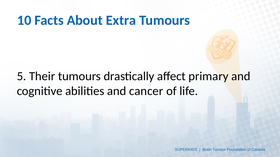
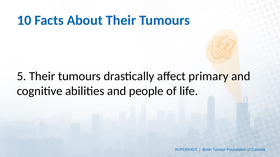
About Extra: Extra -> Their (121, 20)
cancer: cancer -> people (146, 91)
